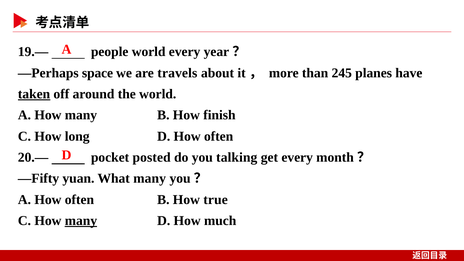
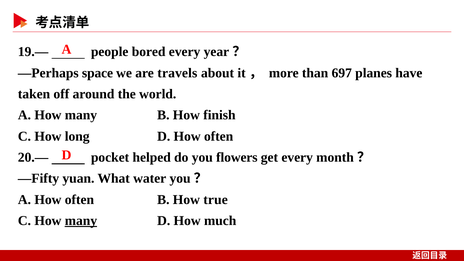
people world: world -> bored (149, 52)
245: 245 -> 697 (342, 73)
taken underline: present -> none (34, 94)
posted: posted -> helped (152, 157)
talking: talking -> flowers (237, 157)
What many: many -> water (150, 178)
